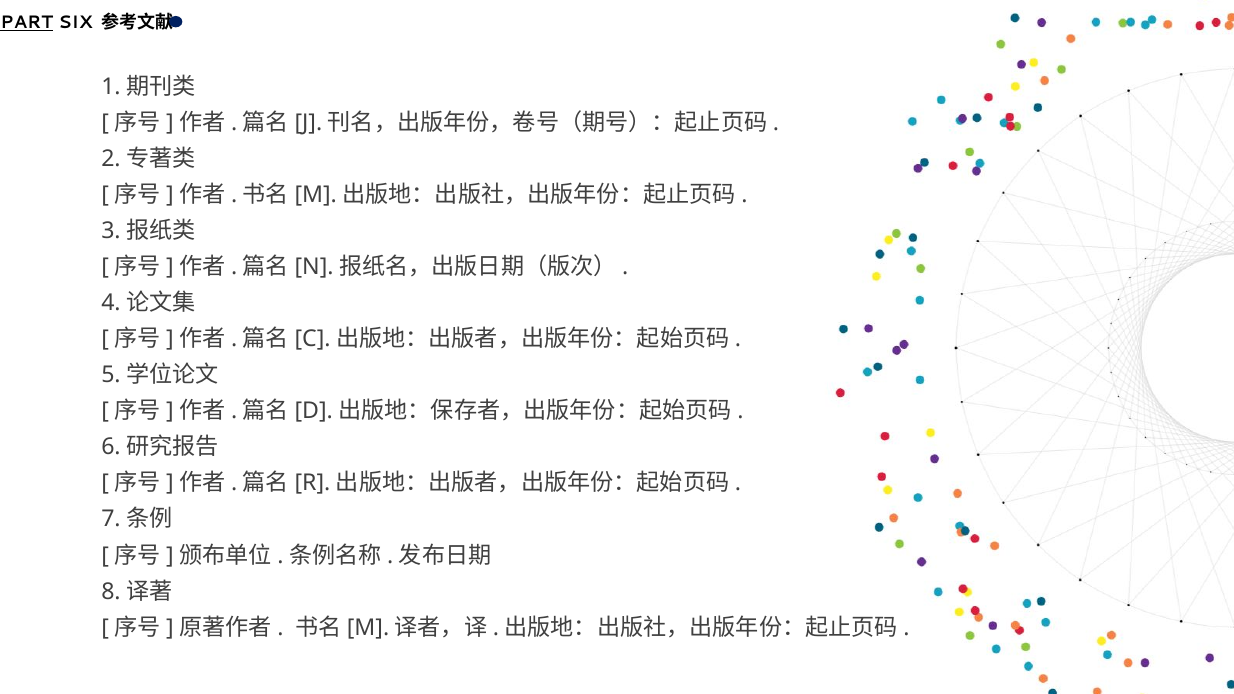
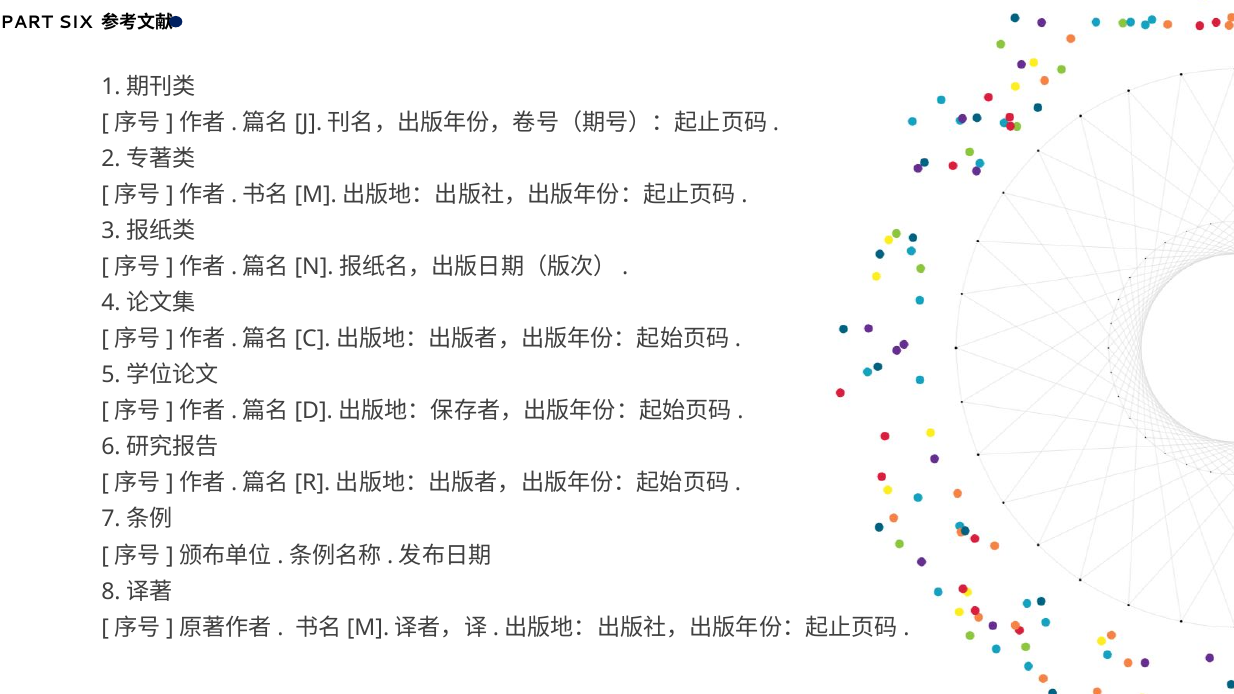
PART underline: present -> none (27, 23)
